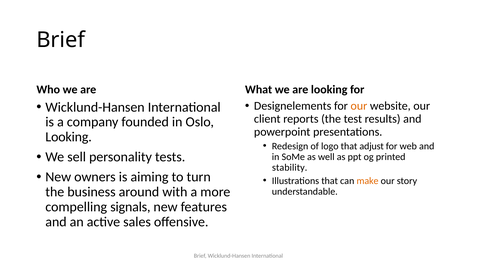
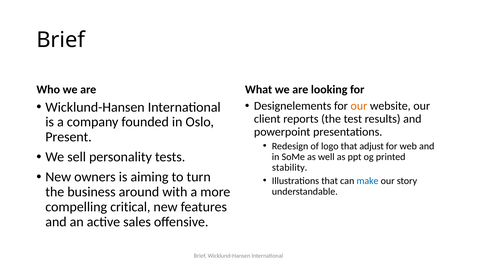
Looking: Looking -> Present (69, 137)
make colour: orange -> blue (368, 181)
signals: signals -> critical (130, 207)
